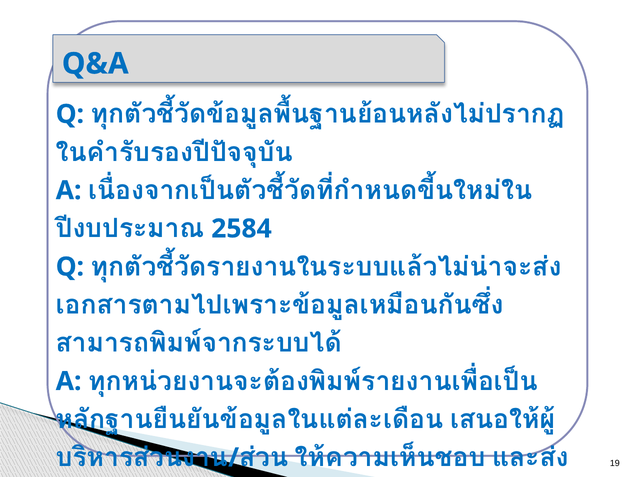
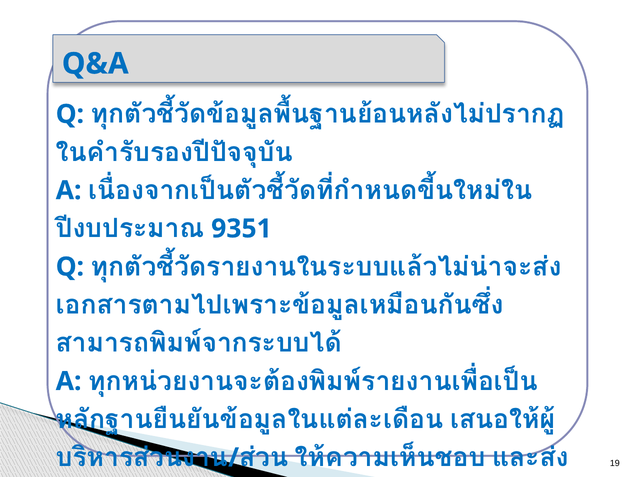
2584: 2584 -> 9351 (241, 228)
